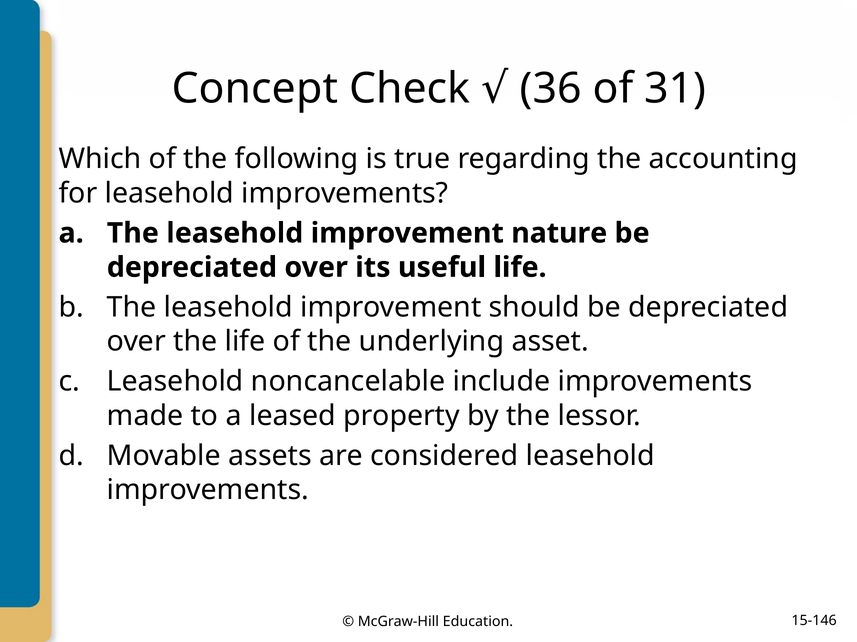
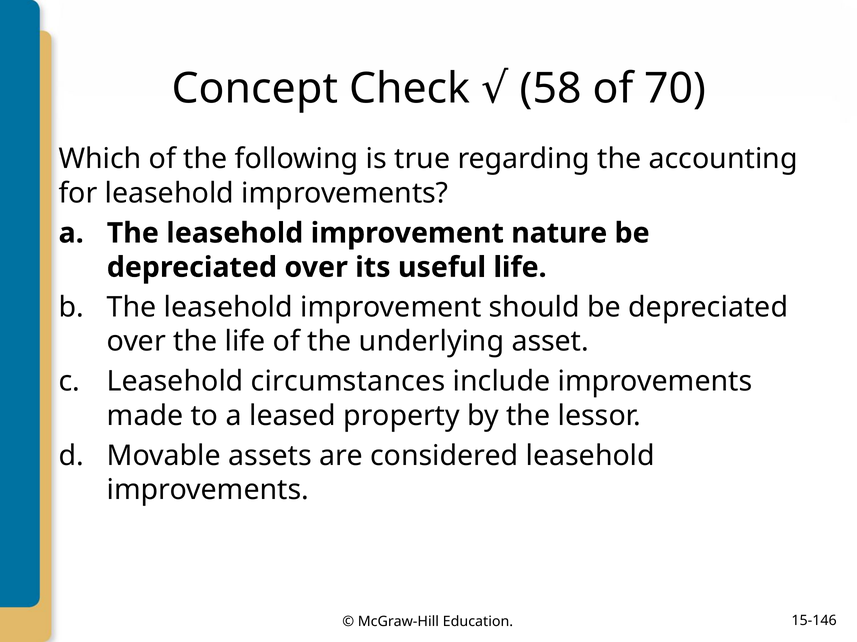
36: 36 -> 58 (551, 89)
31: 31 -> 70 (675, 89)
noncancelable: noncancelable -> circumstances (348, 382)
